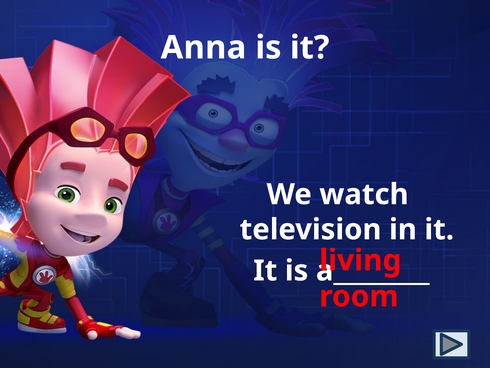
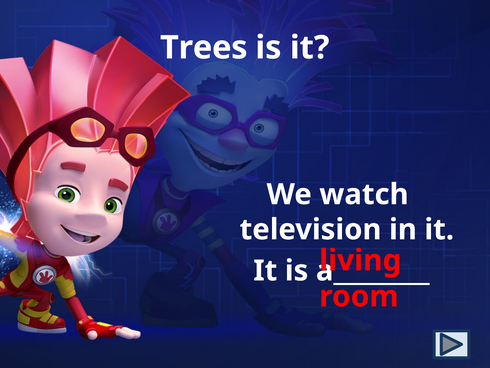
Anna: Anna -> Trees (204, 48)
